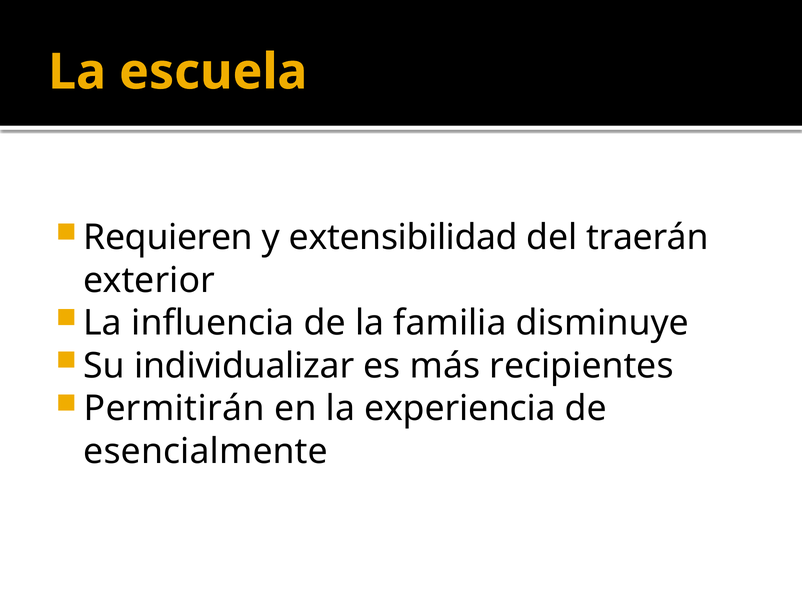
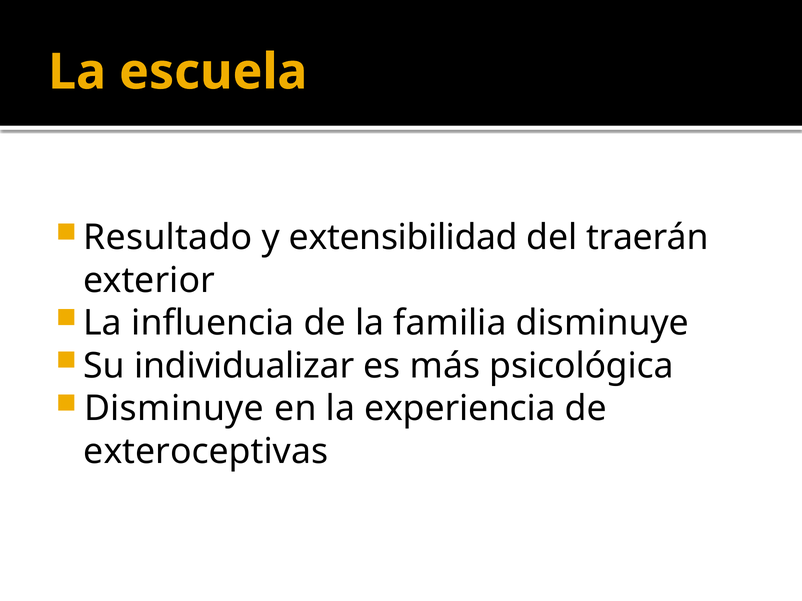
Requieren: Requieren -> Resultado (168, 238)
recipientes: recipientes -> psicológica (582, 366)
Permitirán: Permitirán -> Disminuye (174, 409)
esencialmente: esencialmente -> exteroceptivas (206, 452)
